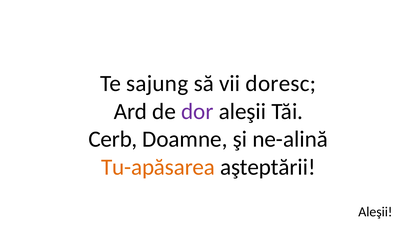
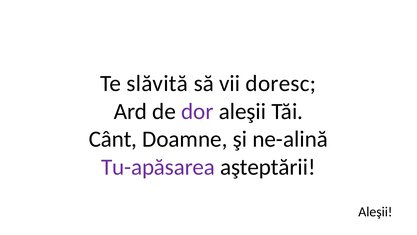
sajung: sajung -> slăvită (157, 83)
Cerb: Cerb -> Cânt (113, 139)
Tu-apăsarea colour: orange -> purple (158, 167)
